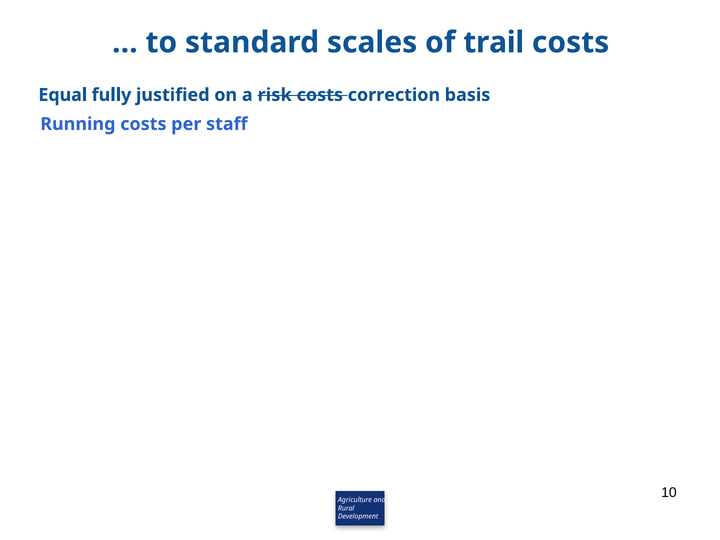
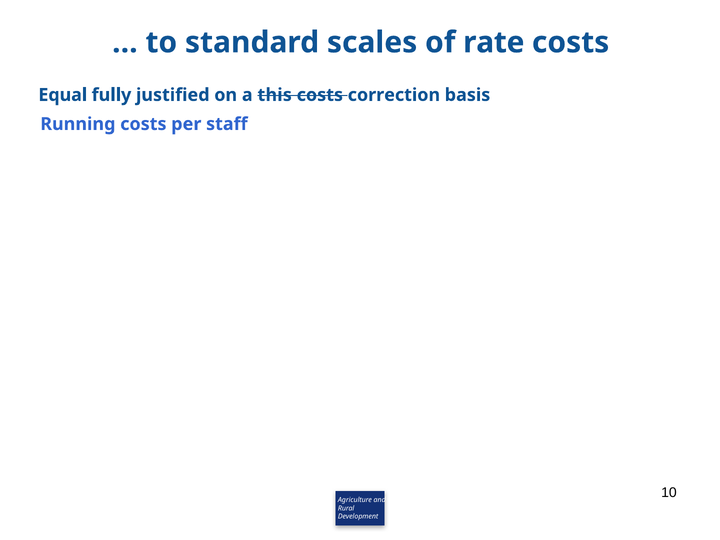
trail: trail -> rate (494, 42)
risk: risk -> this (275, 95)
